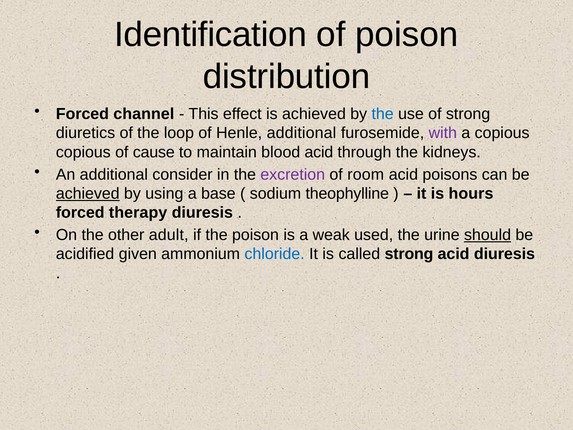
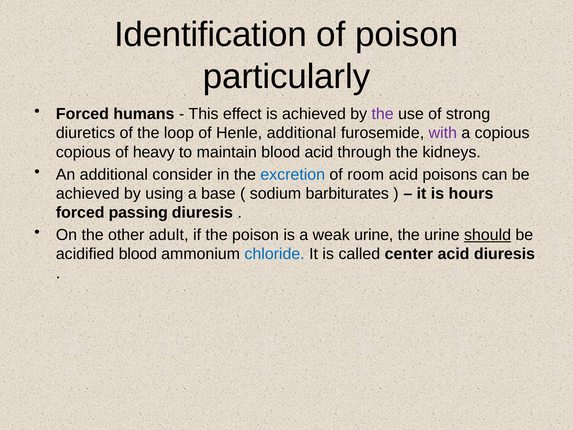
distribution: distribution -> particularly (286, 76)
channel: channel -> humans (144, 114)
the colour: blue -> purple (383, 114)
cause: cause -> heavy (154, 152)
excretion colour: purple -> blue (293, 174)
achieved underline: present -> none (88, 193)
theophylline: theophylline -> barbiturates (347, 193)
therapy: therapy -> passing (138, 213)
weak used: used -> urine (374, 235)
acidified given: given -> blood (138, 254)
called strong: strong -> center (409, 254)
